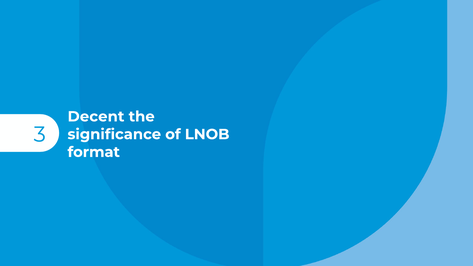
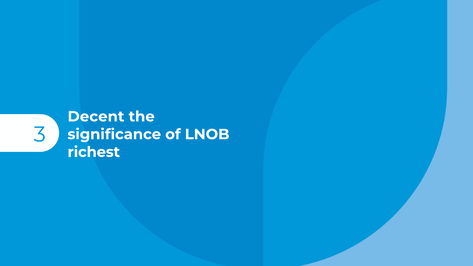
format: format -> richest (94, 152)
